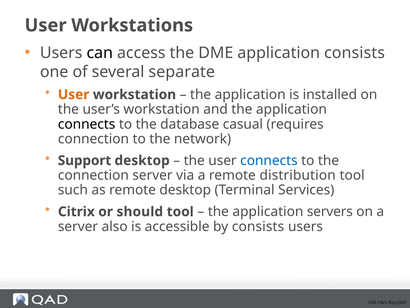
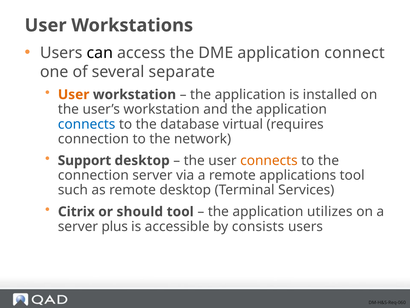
application consists: consists -> connect (354, 53)
connects colour: black -> blue (87, 124)
casual: casual -> virtual (243, 124)
connects colour: blue -> orange (269, 160)
distribution: distribution -> applications (298, 175)
servers: servers -> utilizes (330, 211)
also: also -> plus (115, 226)
